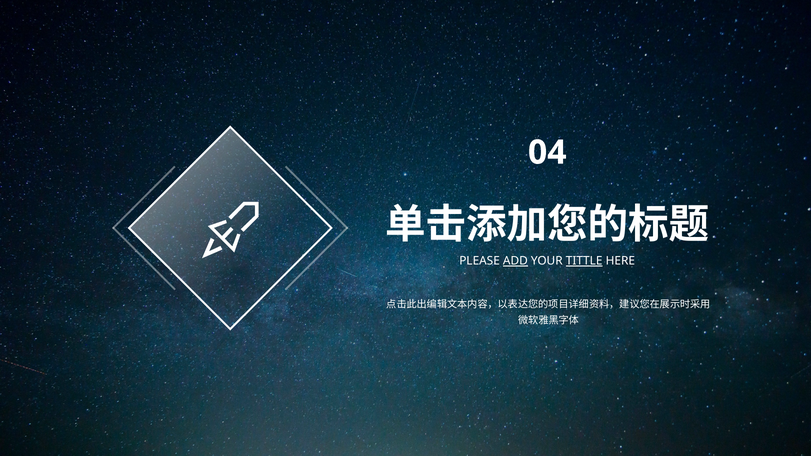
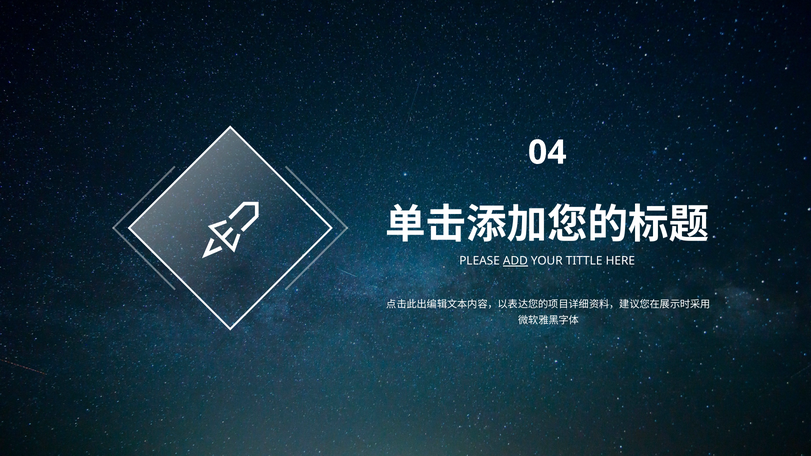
TITTLE underline: present -> none (584, 261)
